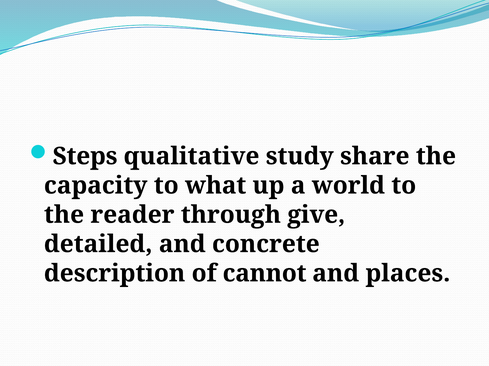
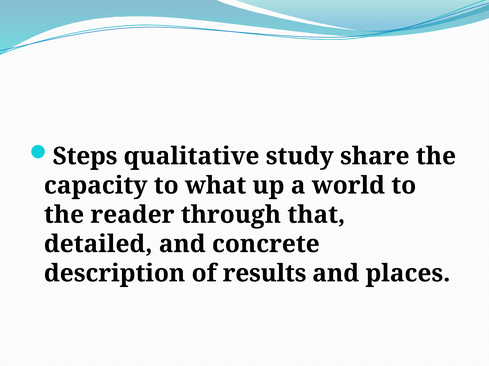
give: give -> that (316, 215)
cannot: cannot -> results (265, 274)
